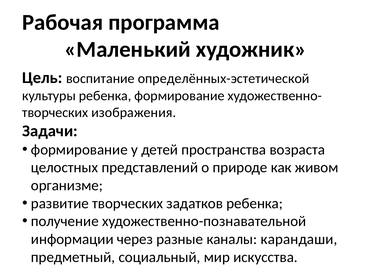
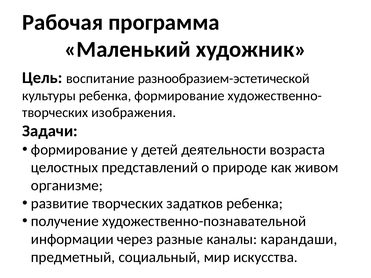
определённых-эстетической: определённых-эстетической -> разнообразием-эстетической (224, 79)
пространства: пространства -> деятельности (224, 150)
